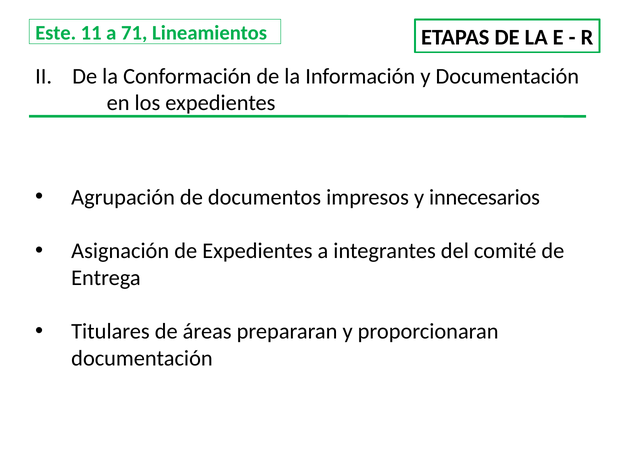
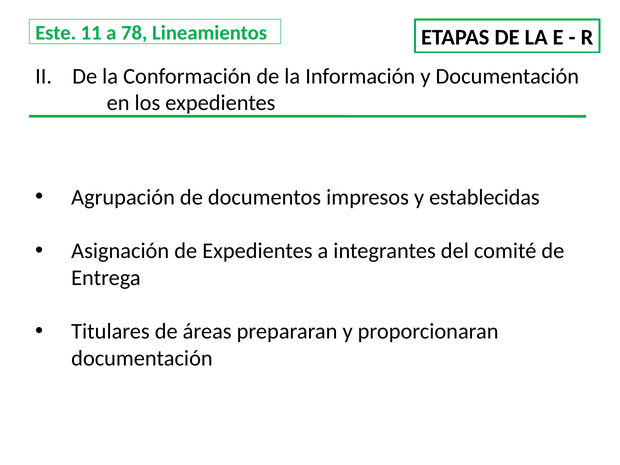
71: 71 -> 78 (134, 33)
innecesarios: innecesarios -> establecidas (484, 197)
